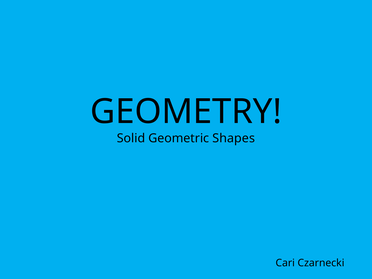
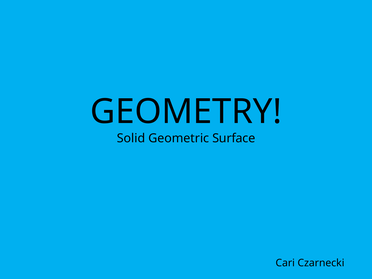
Shapes: Shapes -> Surface (234, 138)
